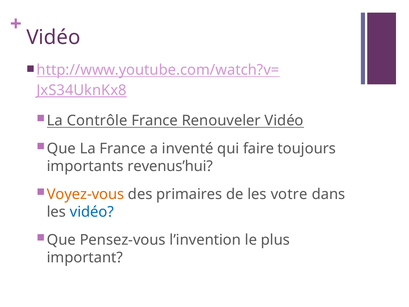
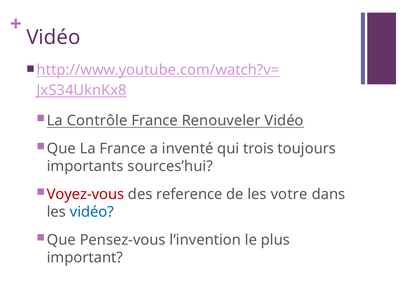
faire: faire -> trois (259, 148)
revenus’hui: revenus’hui -> sources’hui (170, 166)
Voyez-vous colour: orange -> red (86, 194)
primaires: primaires -> reference (189, 194)
